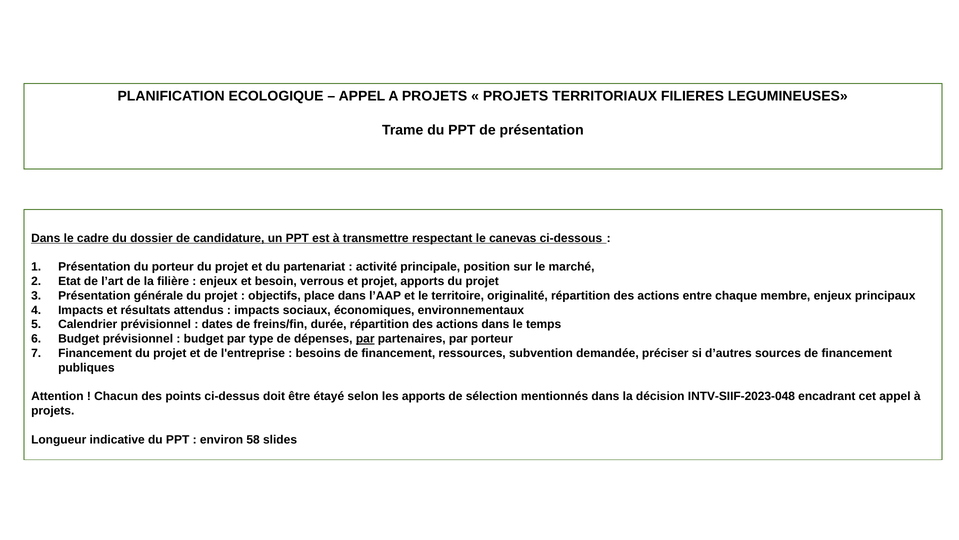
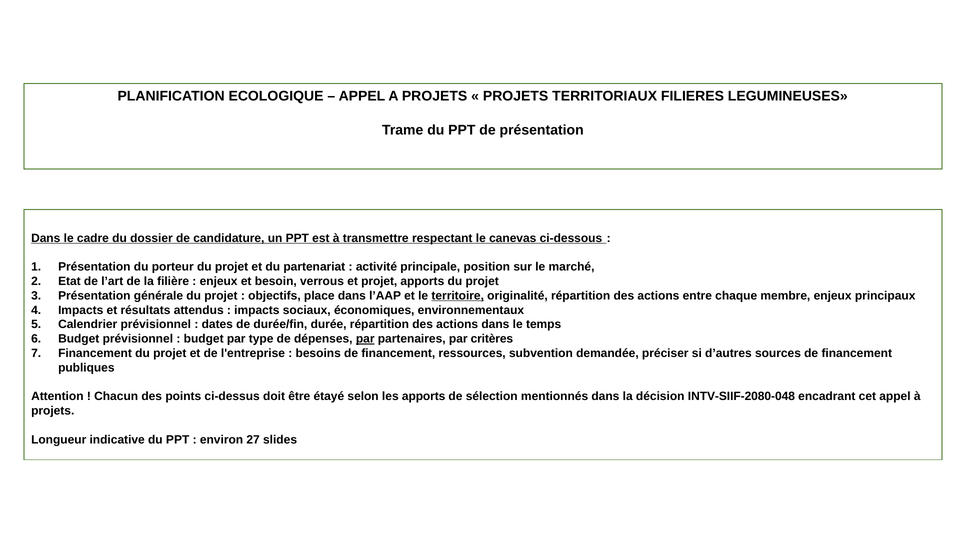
territoire underline: none -> present (458, 295)
freins/fin: freins/fin -> durée/fin (280, 324)
par porteur: porteur -> critères (492, 339)
INTV-SIIF-2023-048: INTV-SIIF-2023-048 -> INTV-SIIF-2080-048 (741, 396)
58: 58 -> 27 (253, 439)
